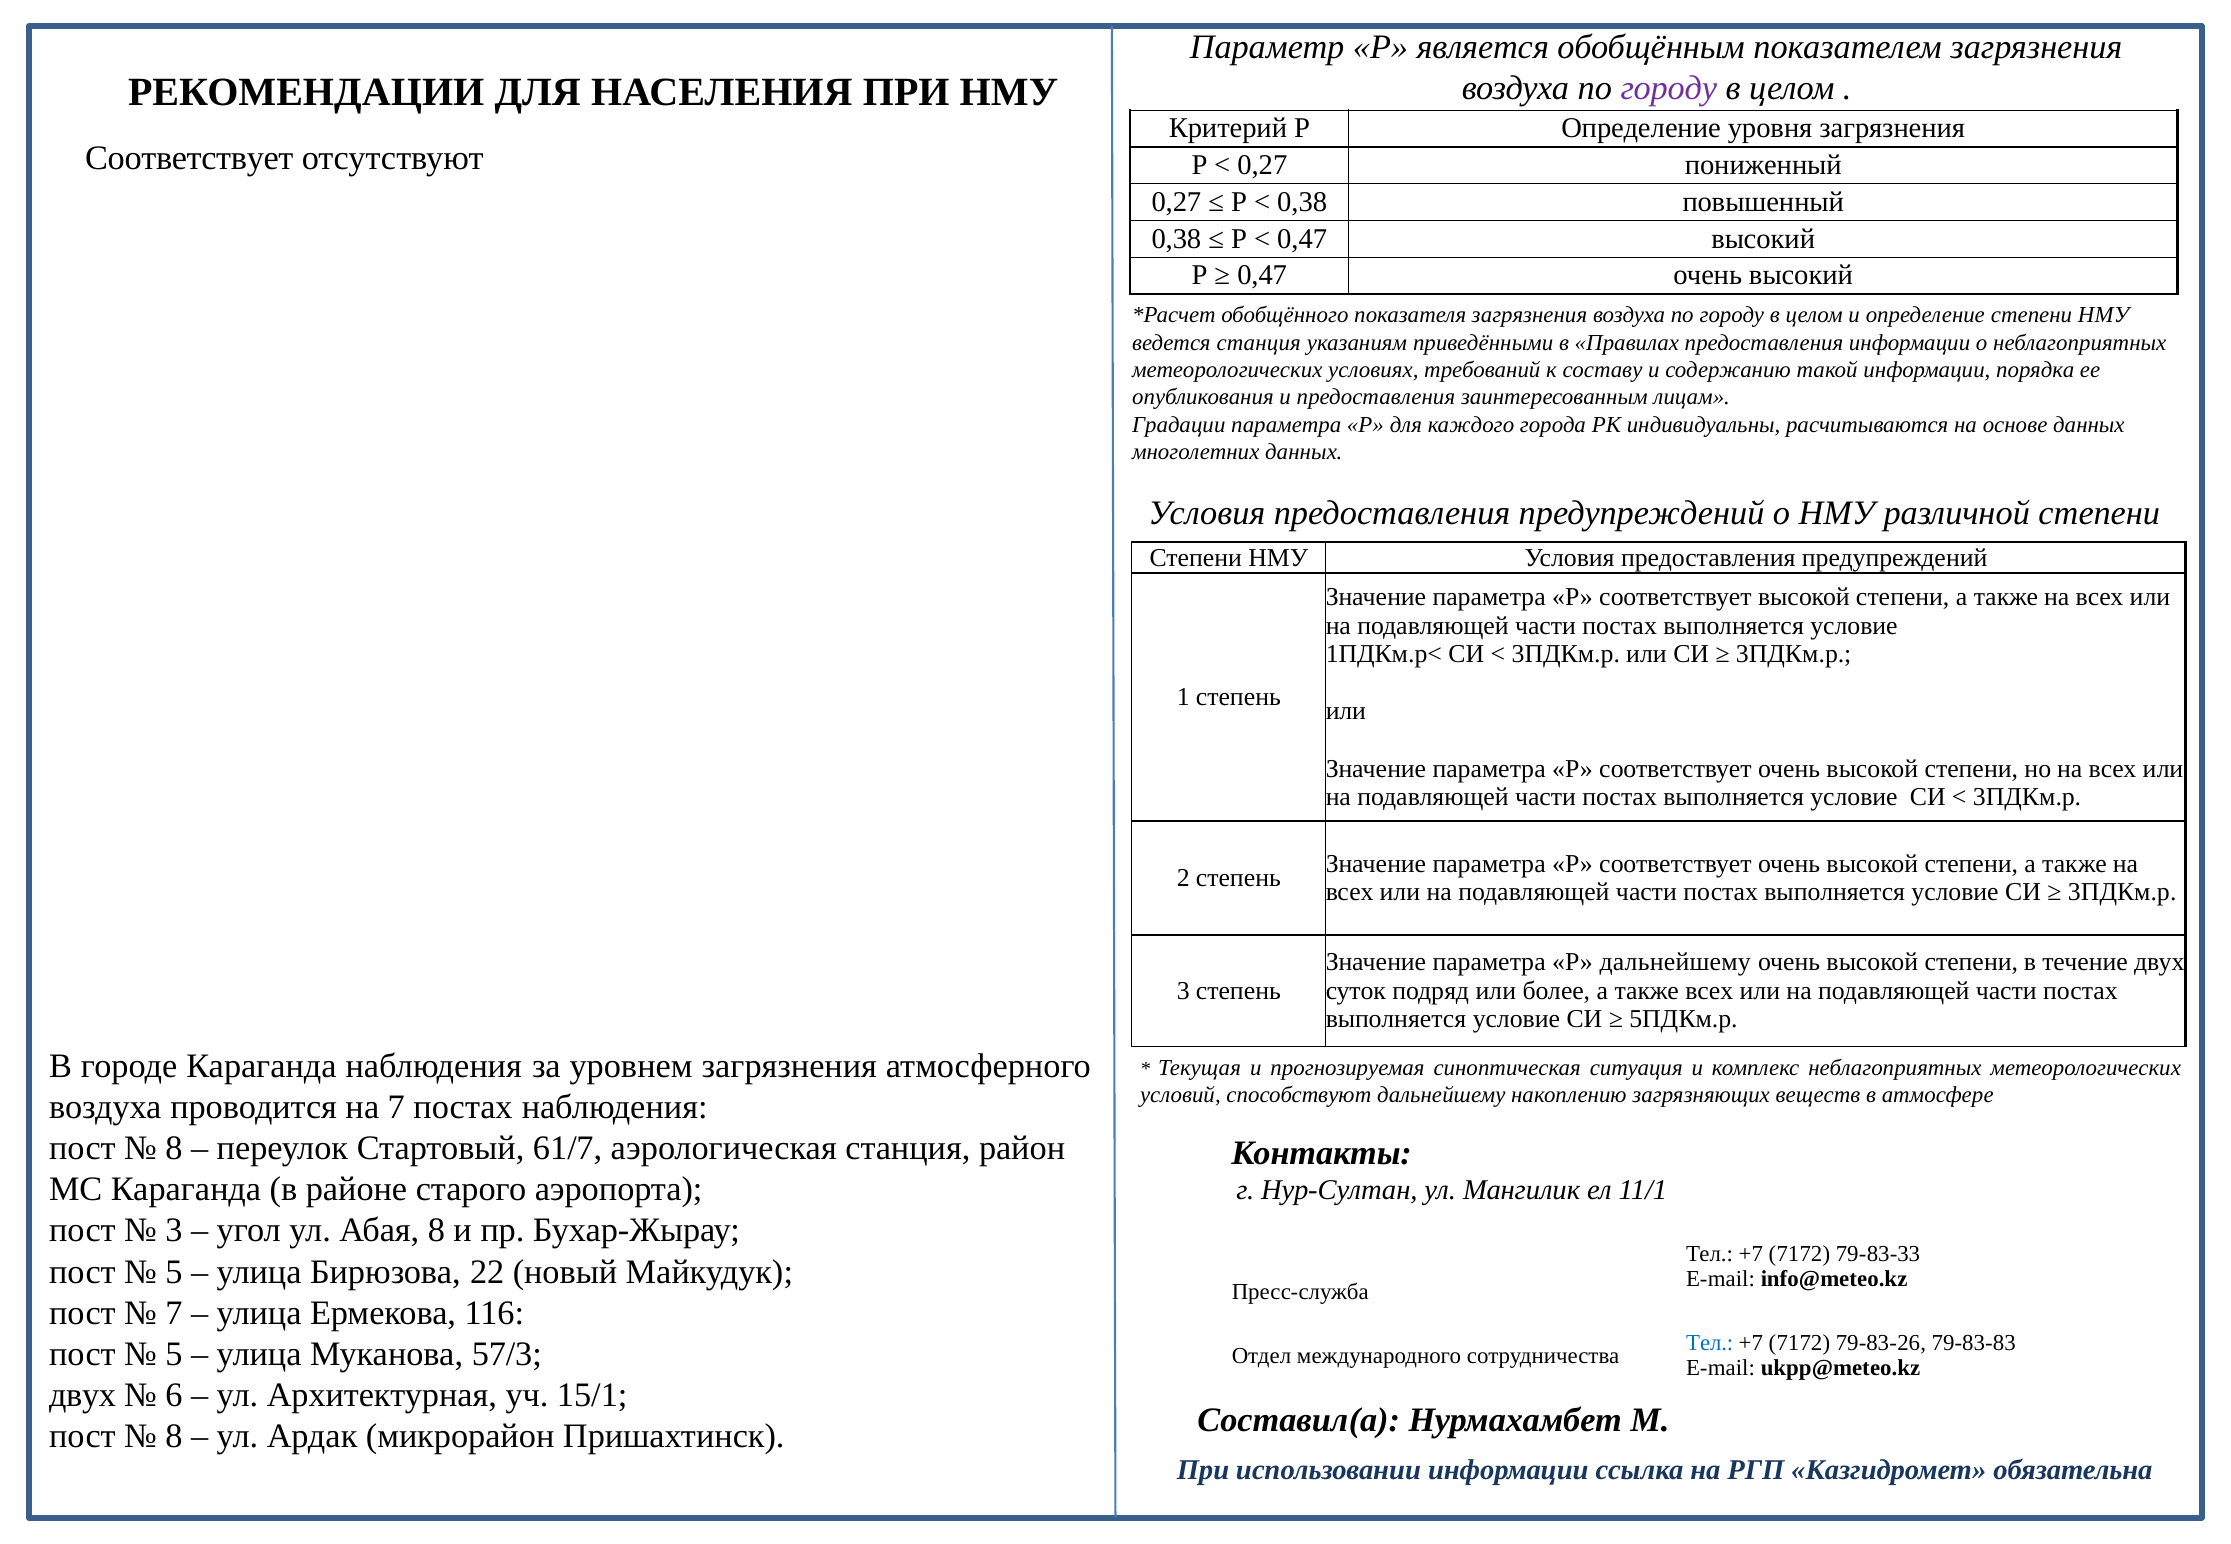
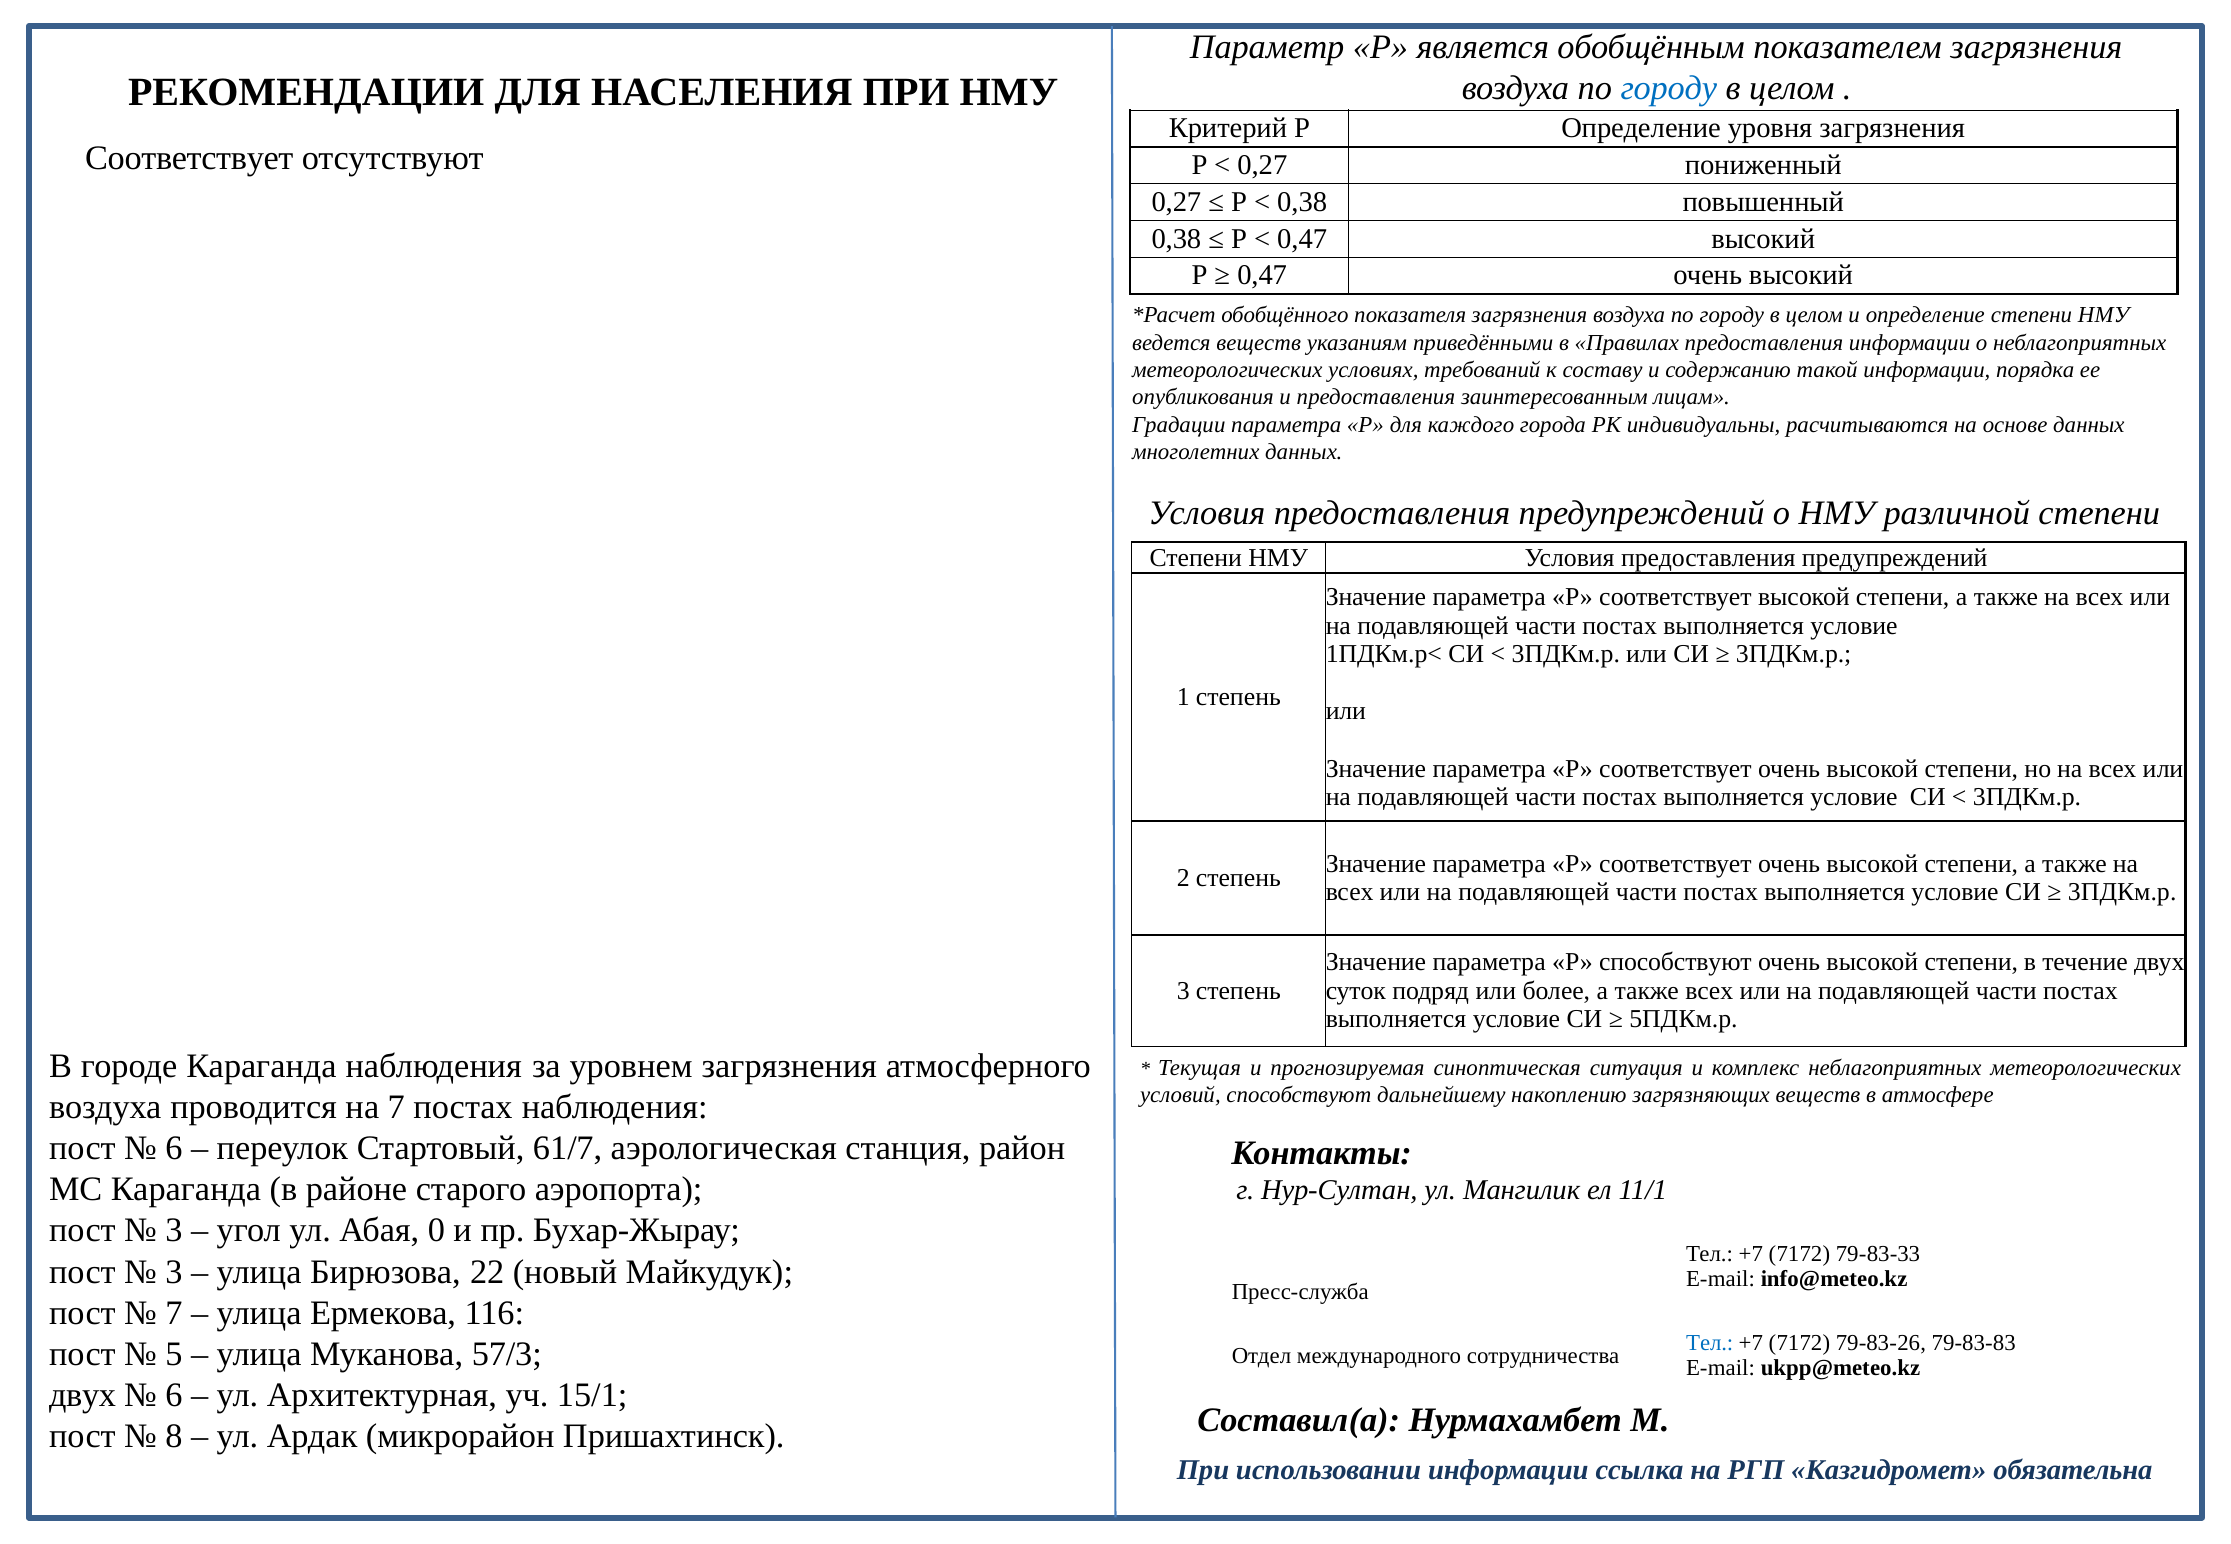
городу colour: purple -> blue (1669, 88)
ведется станция: станция -> веществ (1259, 343)
Р дальнейшему: дальнейшему -> способствуют (1675, 963)
8: 8 -> 6 (174, 1149)
Абая 8: 8 -> 0 (436, 1231)
5: 5 -> 3 (174, 1272)
